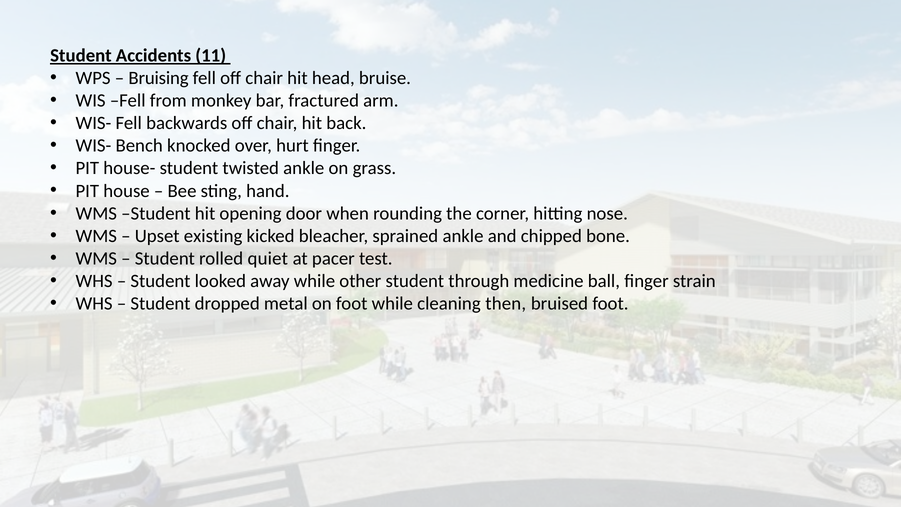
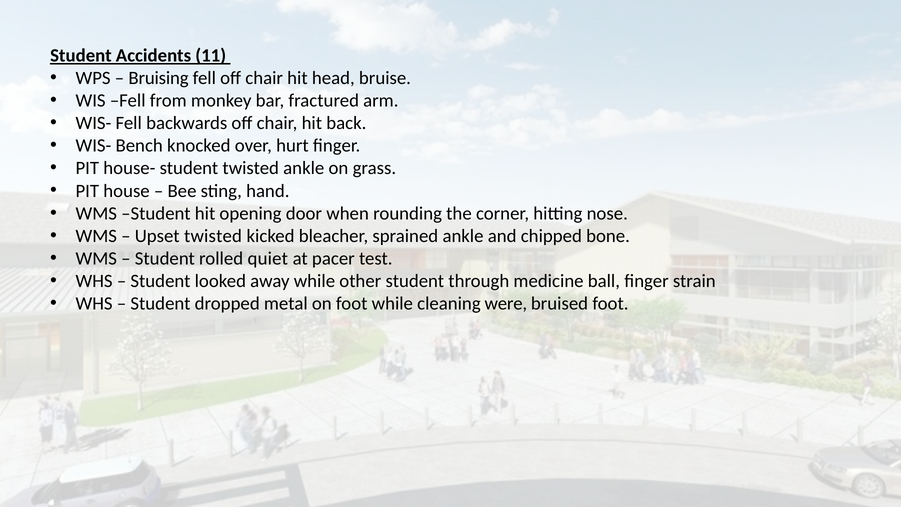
Upset existing: existing -> twisted (213, 236)
then: then -> were (506, 303)
